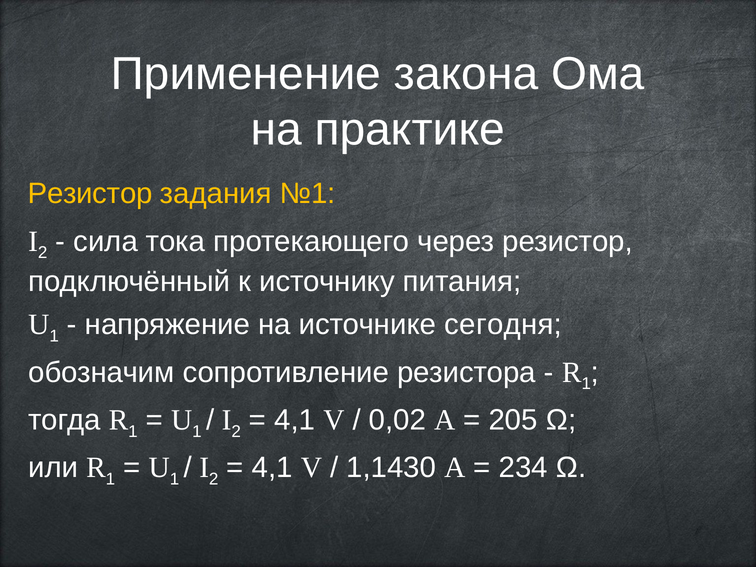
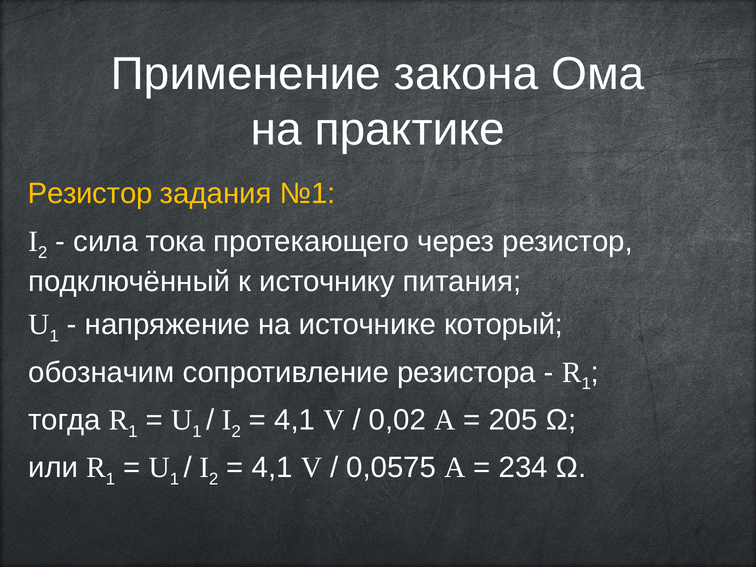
сегодня: сегодня -> который (504, 325)
1,1430: 1,1430 -> 0,0575 (391, 468)
